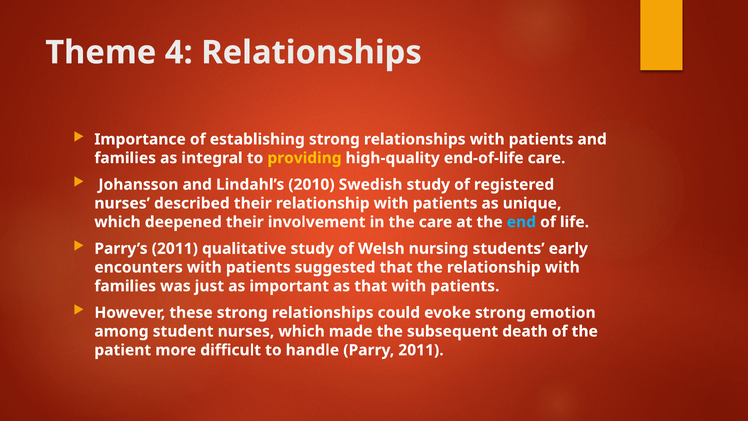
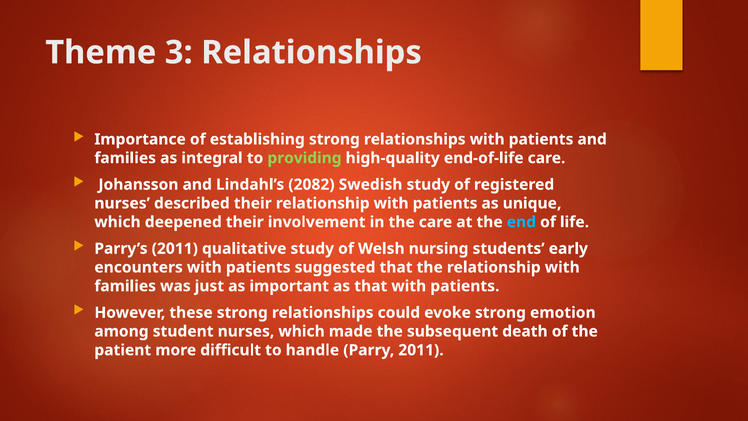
4: 4 -> 3 (179, 53)
providing colour: yellow -> light green (305, 158)
2010: 2010 -> 2082 (311, 184)
